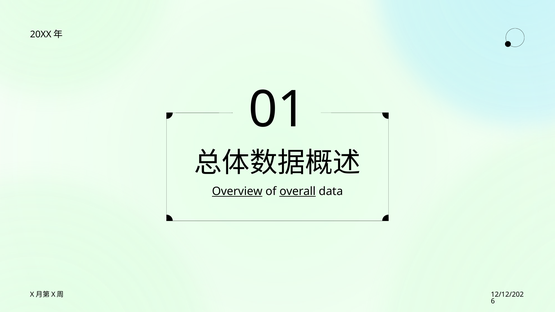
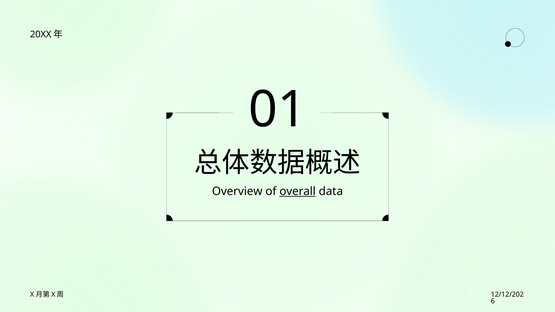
Overview underline: present -> none (237, 192)
